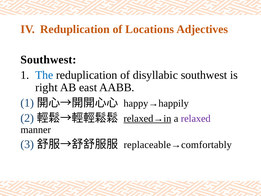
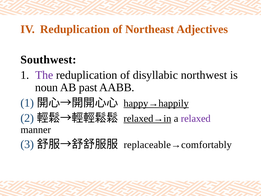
Locations: Locations -> Northeast (150, 29)
The colour: blue -> purple (44, 75)
disyllabic southwest: southwest -> northwest (204, 75)
right: right -> noun (47, 87)
east: east -> past (88, 87)
happy→happily underline: none -> present (156, 103)
